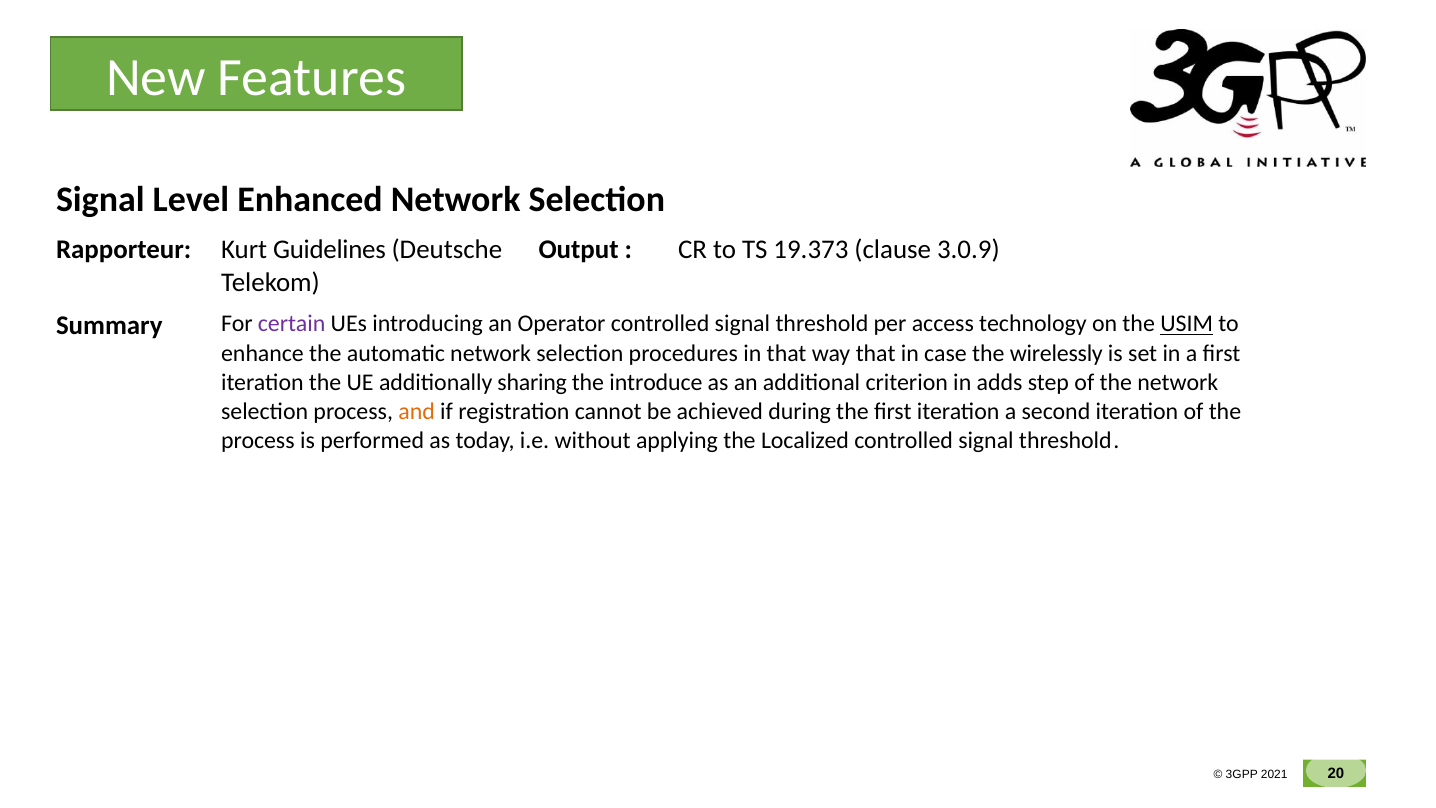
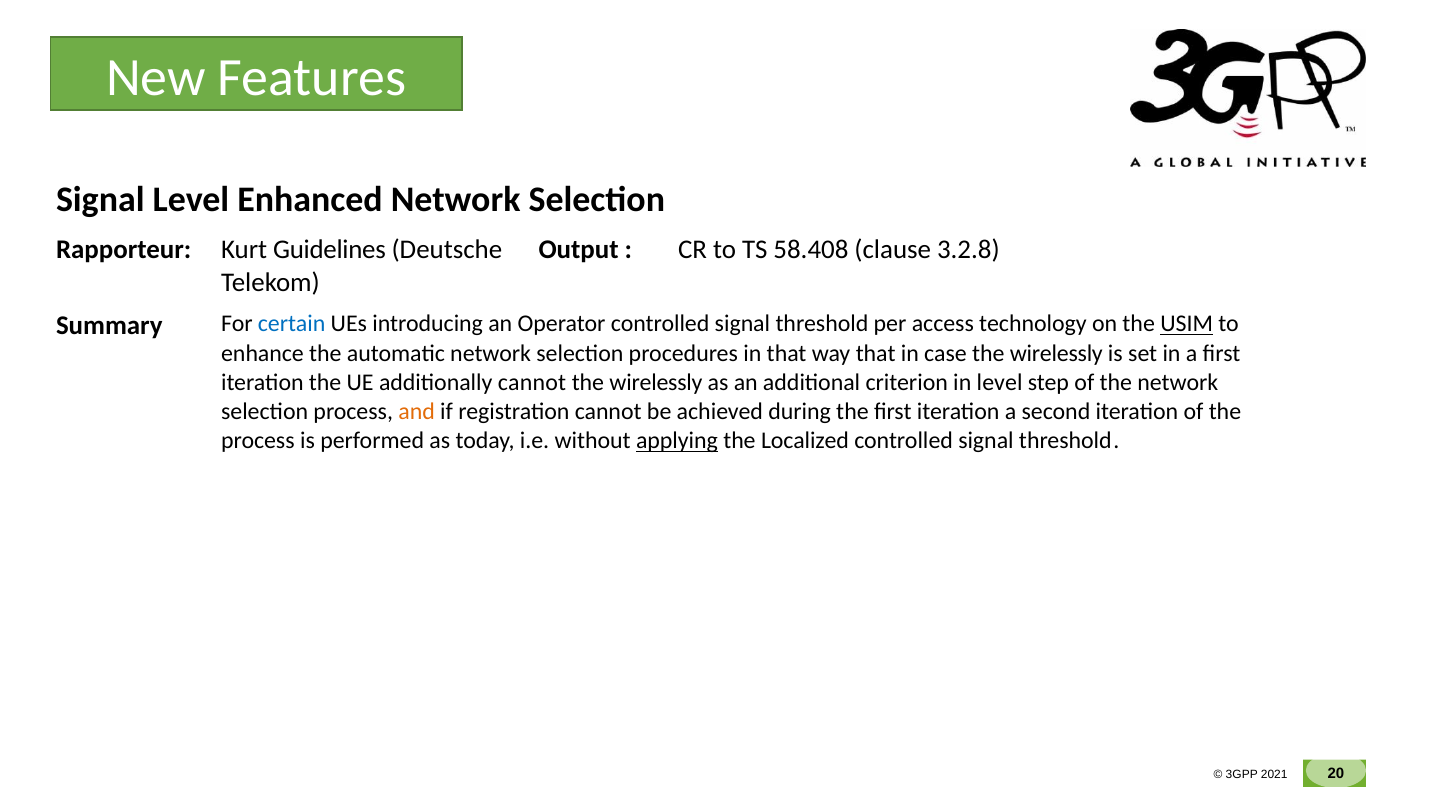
19.373: 19.373 -> 58.408 (811, 249)
3.0.9: 3.0.9 -> 3.2.8 (968, 249)
certain colour: purple -> blue (292, 324)
additionally sharing: sharing -> cannot (532, 382)
introduce: introduce -> wirelessly (656, 382)
in adds: adds -> level (1000, 382)
applying underline: none -> present (677, 441)
